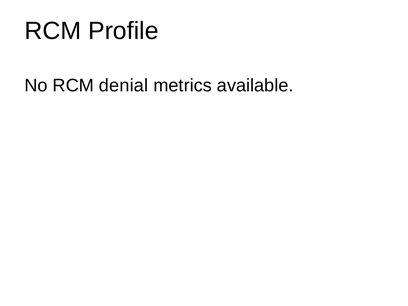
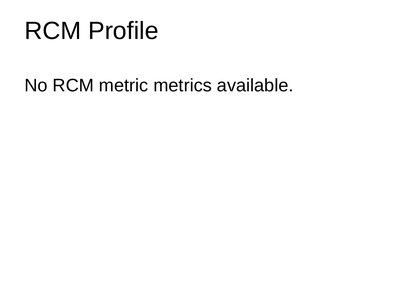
denial: denial -> metric (124, 86)
